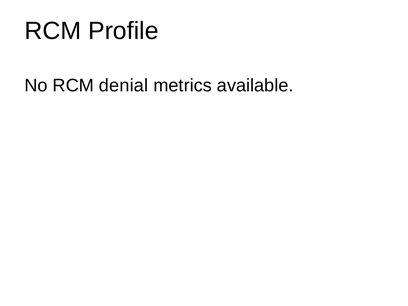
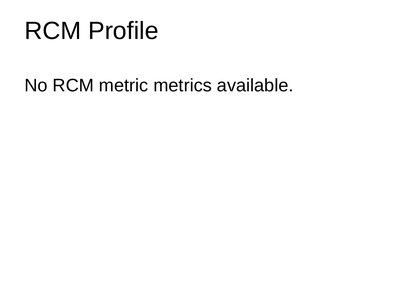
denial: denial -> metric (124, 86)
